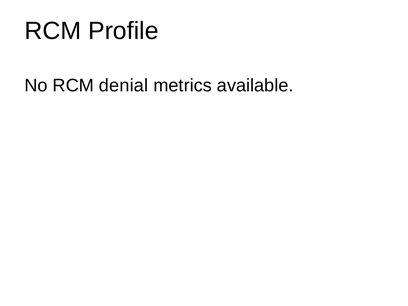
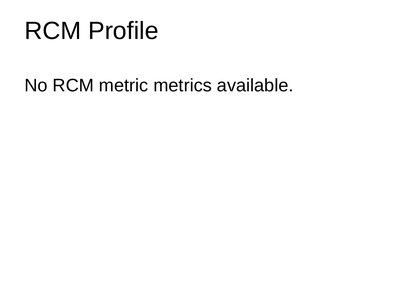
denial: denial -> metric (124, 86)
